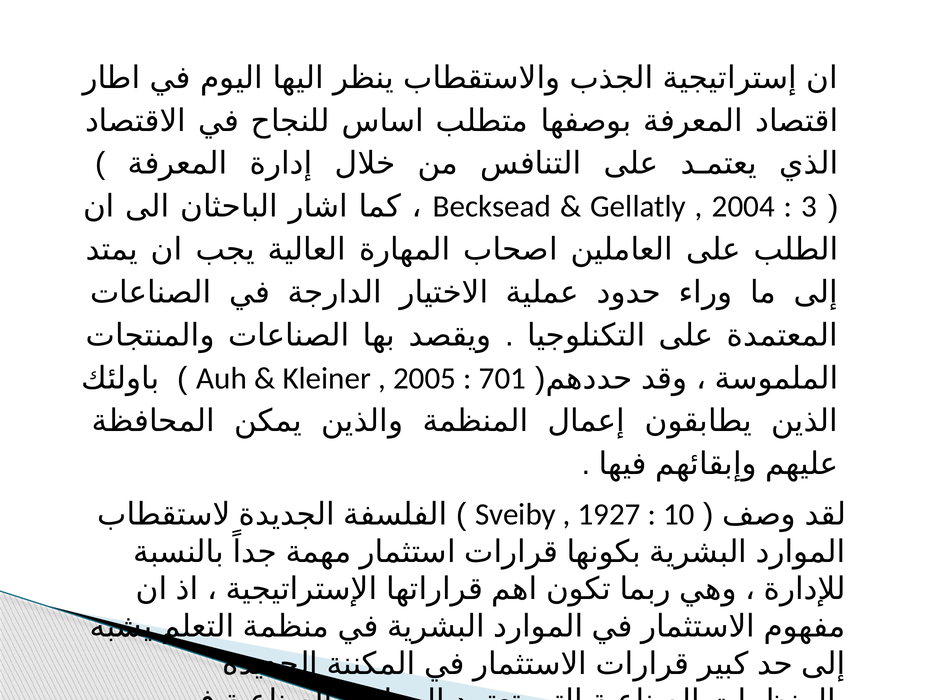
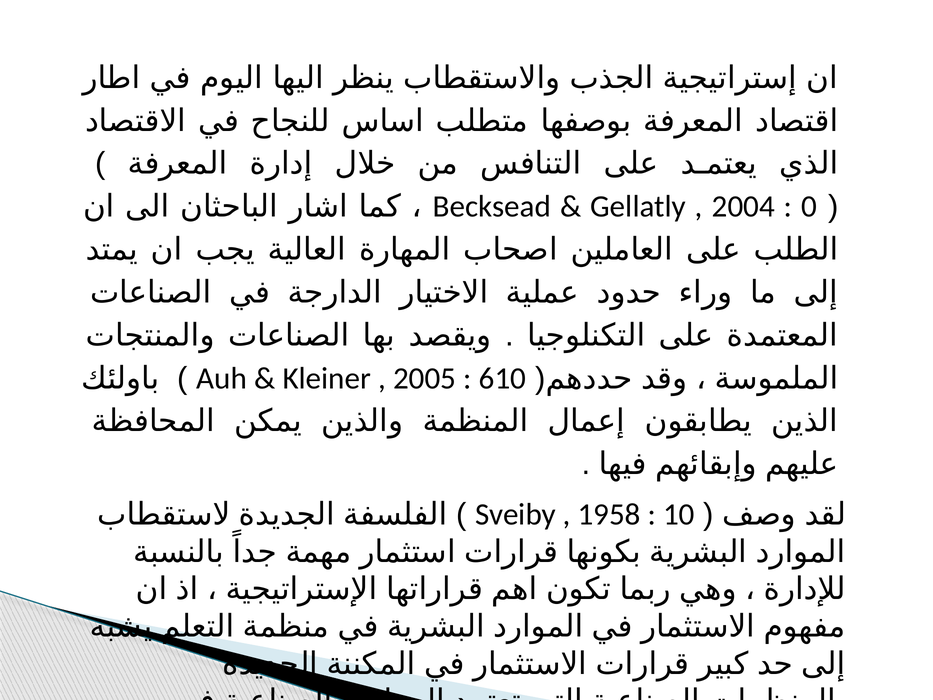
3: 3 -> 0 (809, 207)
701: 701 -> 610 (503, 378)
1927: 1927 -> 1958 (609, 514)
